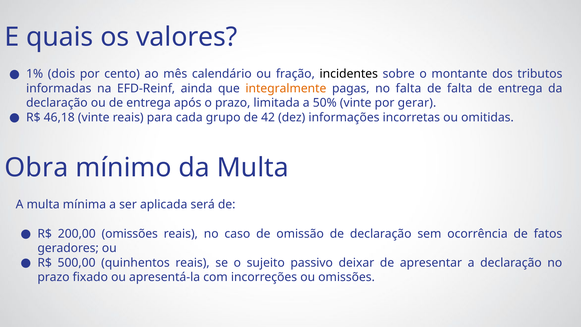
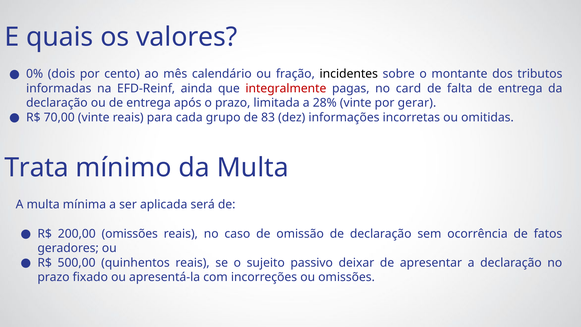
1%: 1% -> 0% (35, 74)
integralmente colour: orange -> red (286, 88)
no falta: falta -> card (408, 88)
50%: 50% -> 28% (325, 103)
46,18: 46,18 -> 70,00 (59, 117)
42: 42 -> 83 (268, 117)
Obra: Obra -> Trata (37, 167)
